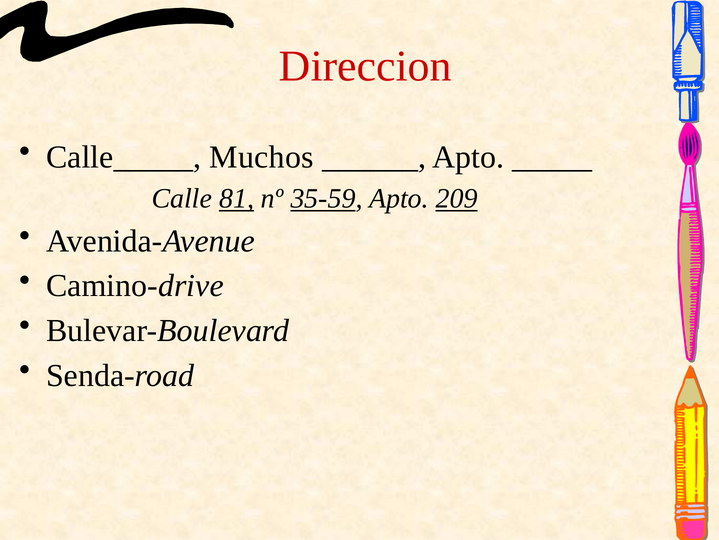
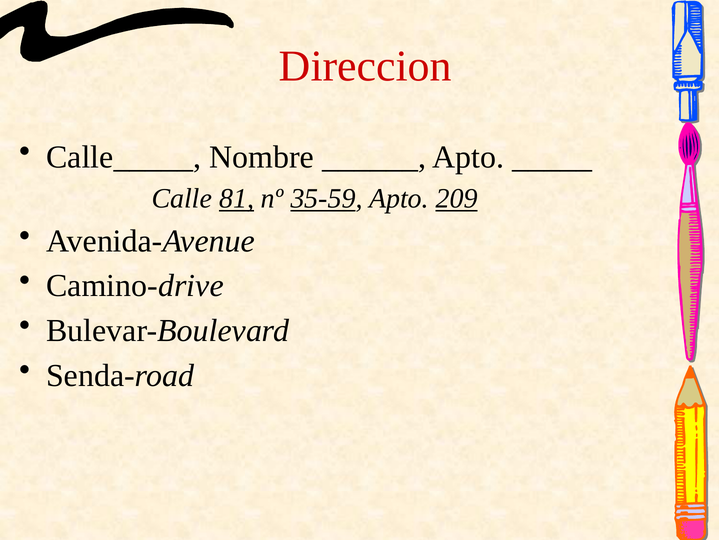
Muchos: Muchos -> Nombre (262, 157)
